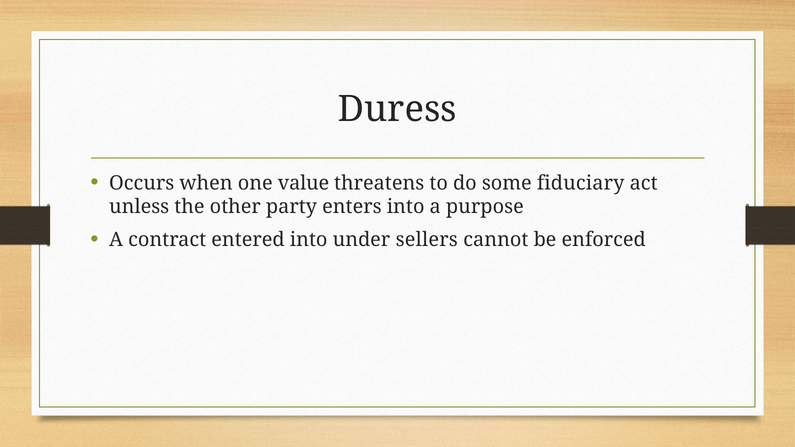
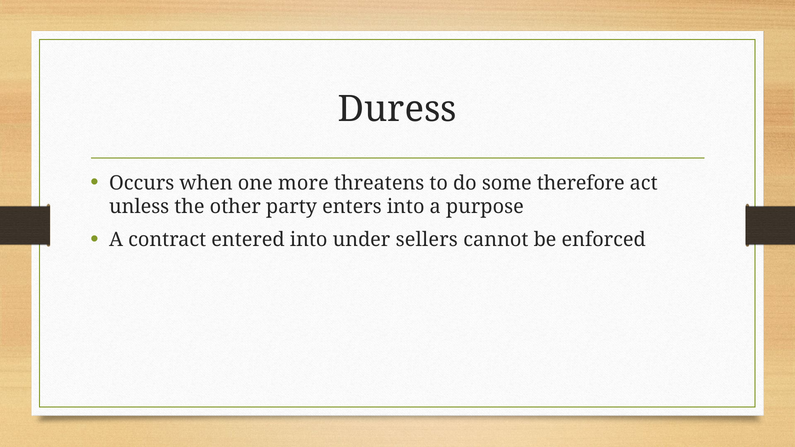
value: value -> more (303, 183)
fiduciary: fiduciary -> therefore (581, 183)
